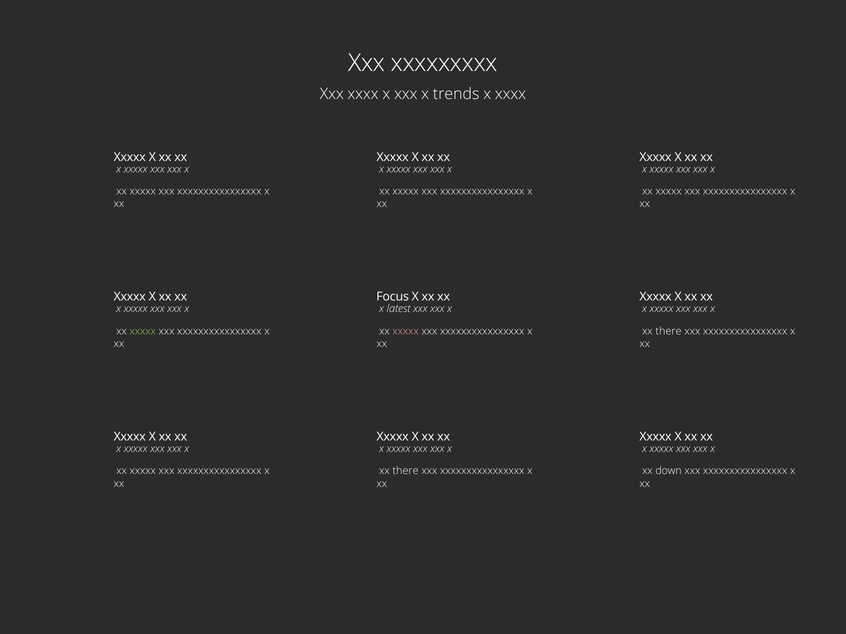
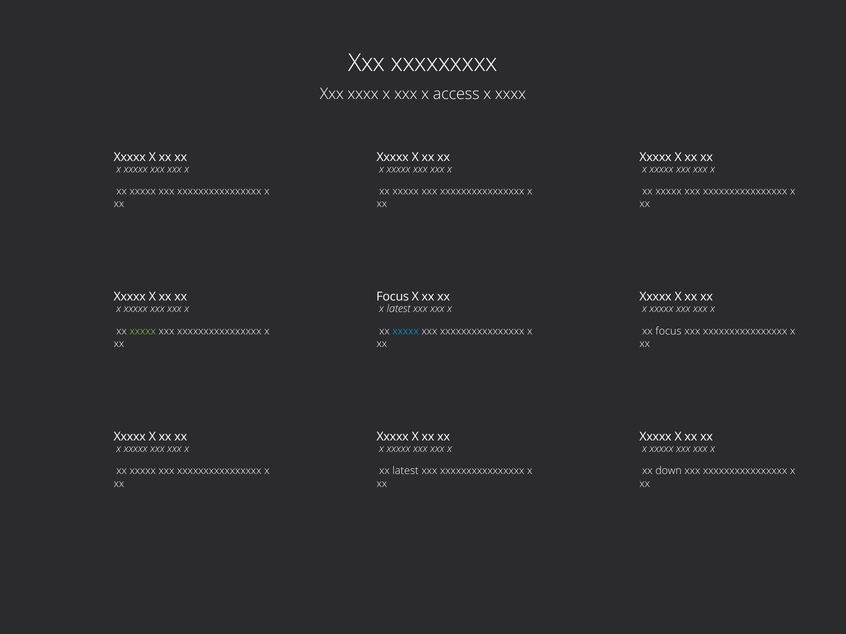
trends: trends -> access (456, 94)
xxxxx colour: pink -> light blue (406, 331)
there: there -> focus (668, 331)
there: there -> latest (406, 471)
